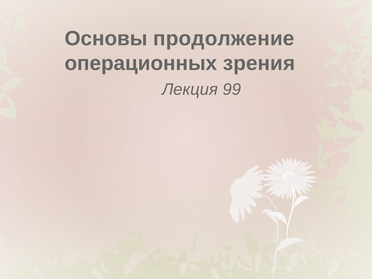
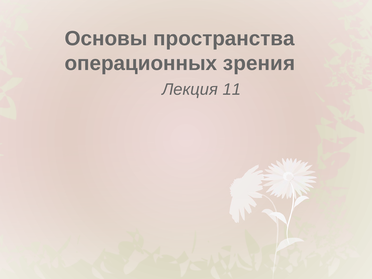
продолжение: продолжение -> пространства (224, 39)
99: 99 -> 11 (232, 89)
